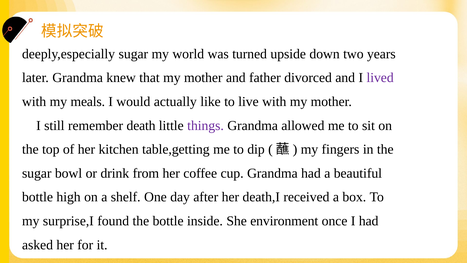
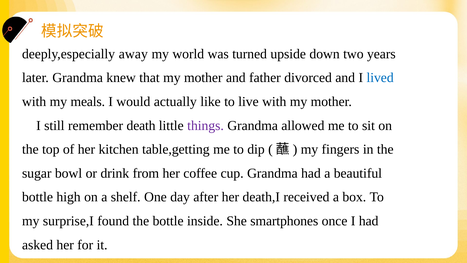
deeply,especially sugar: sugar -> away (133, 54)
lived colour: purple -> blue (380, 78)
environment: environment -> smartphones (284, 221)
